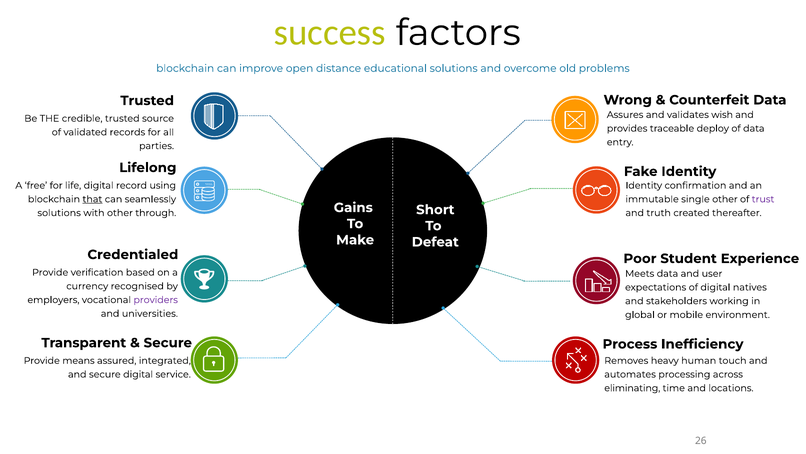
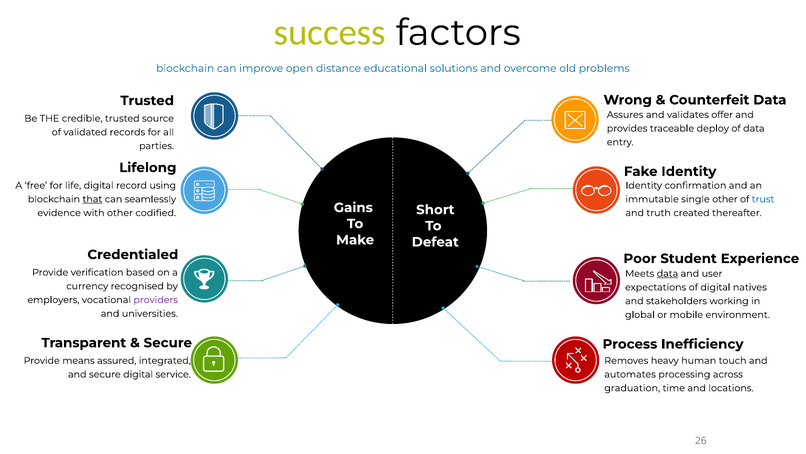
wish: wish -> offer (722, 115)
trust colour: purple -> blue (763, 199)
solutions: solutions -> evidence (59, 213)
through: through -> codified (156, 213)
data underline: none -> present (667, 273)
eliminating: eliminating -> graduation (632, 388)
